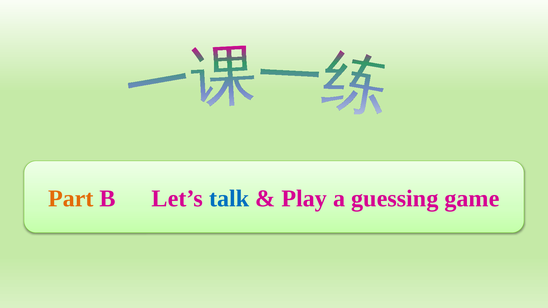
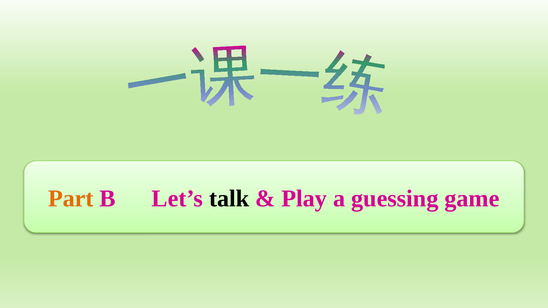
talk colour: blue -> black (229, 199)
